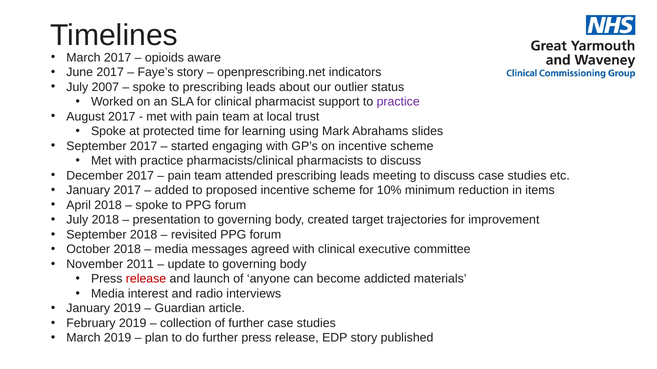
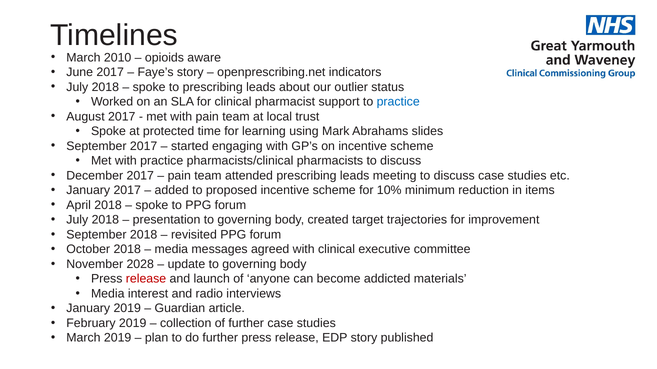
March 2017: 2017 -> 2010 (118, 58)
2007: 2007 -> 2018 (105, 87)
practice colour: purple -> blue (398, 102)
2011: 2011 -> 2028 (140, 265)
